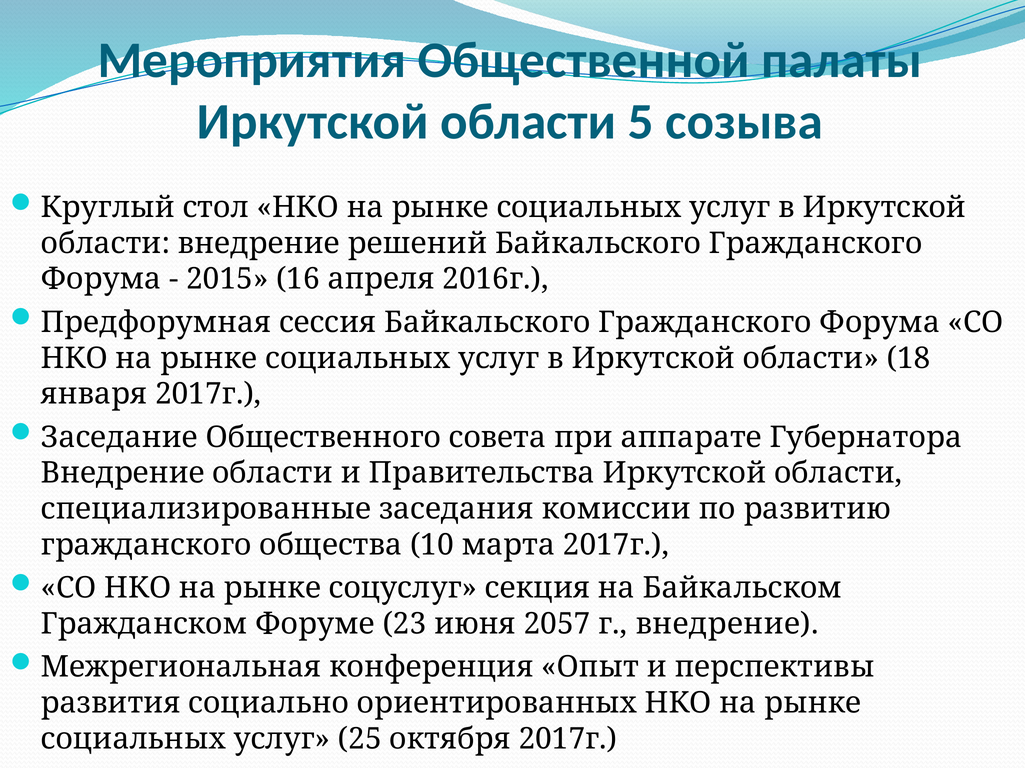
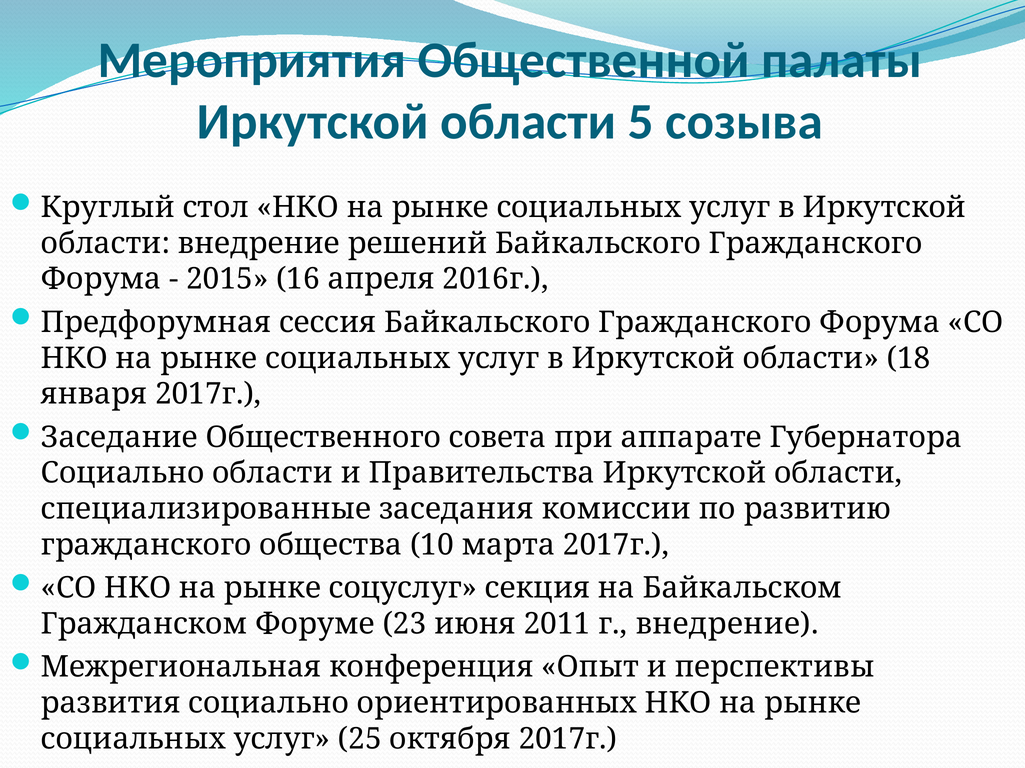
Внедрение: Внедрение -> Социально (123, 474)
2057: 2057 -> 2011 (557, 624)
